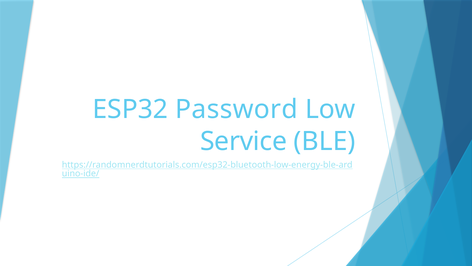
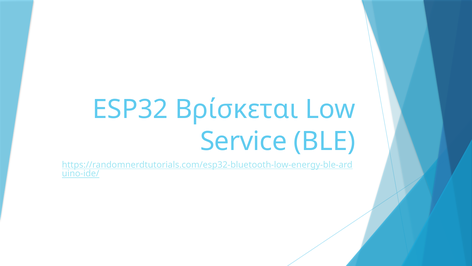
Password: Password -> Βρίσκεται (237, 109)
